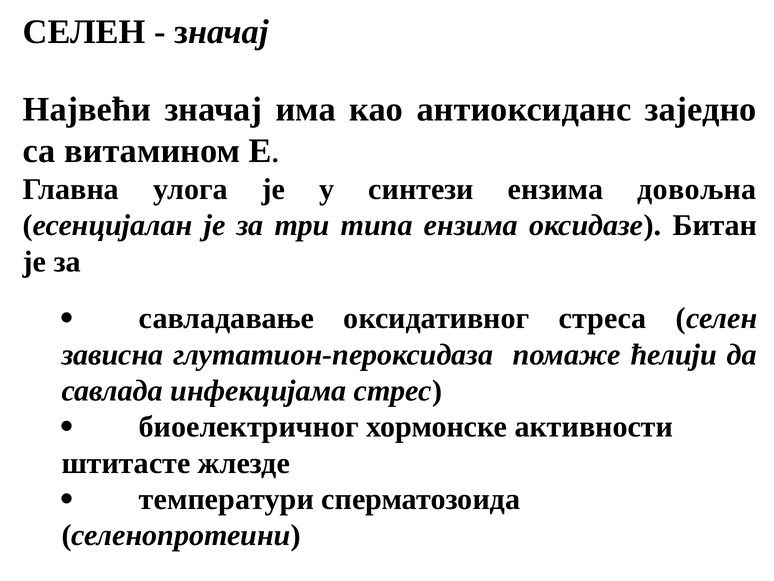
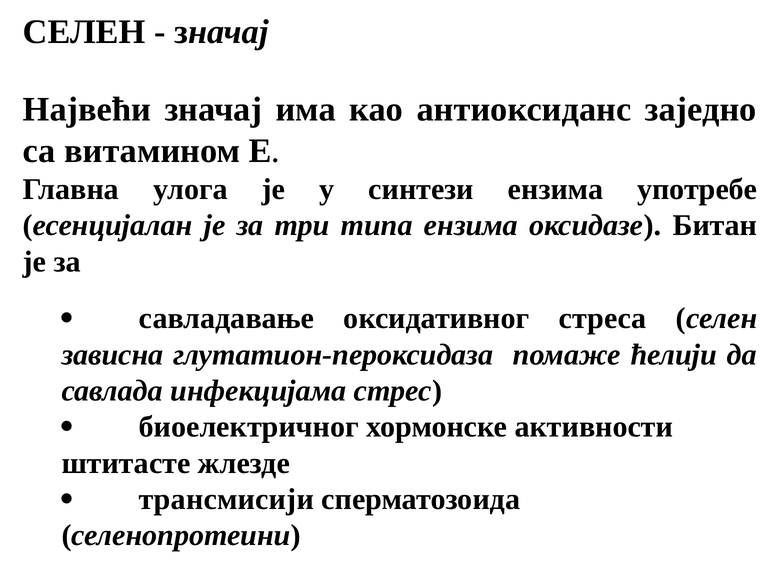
довољна: довољна -> употребе (697, 189)
температури: температури -> трансмисији (226, 499)
